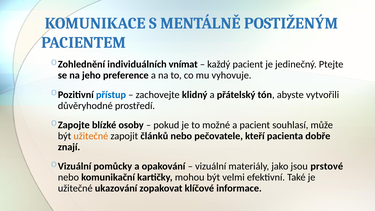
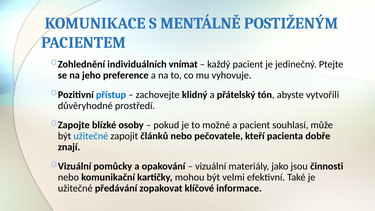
užitečné colour: orange -> blue (91, 136)
prstové: prstové -> činnosti (327, 166)
ukazování: ukazování -> předávání (116, 188)
